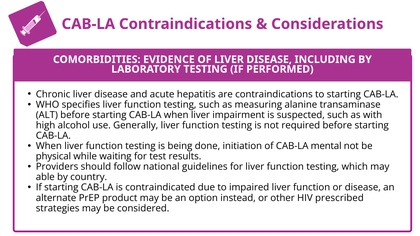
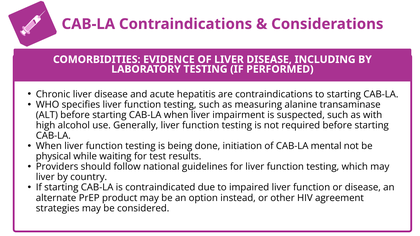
able: able -> liver (45, 177)
prescribed: prescribed -> agreement (339, 198)
